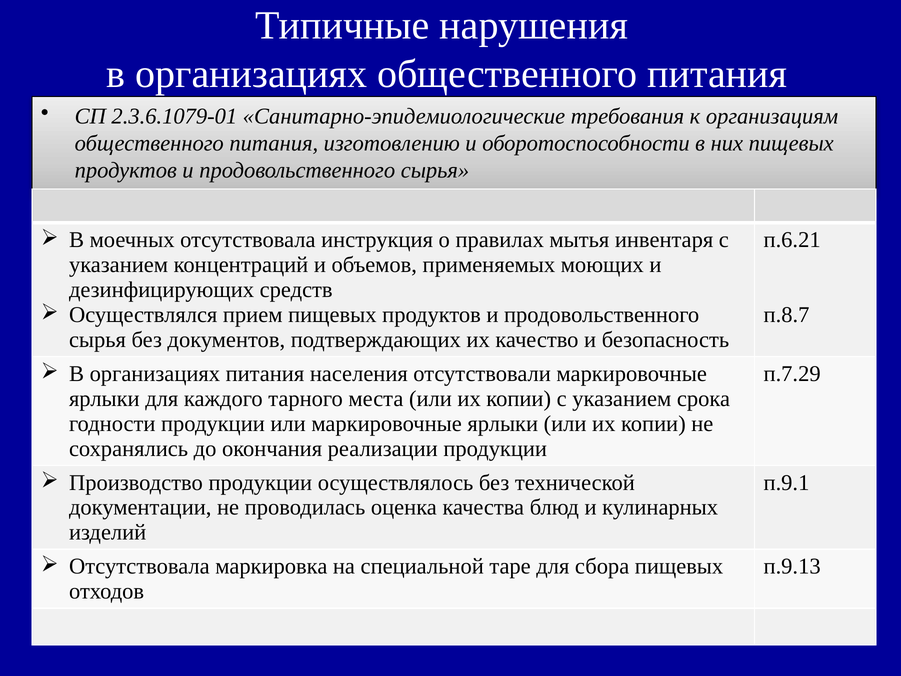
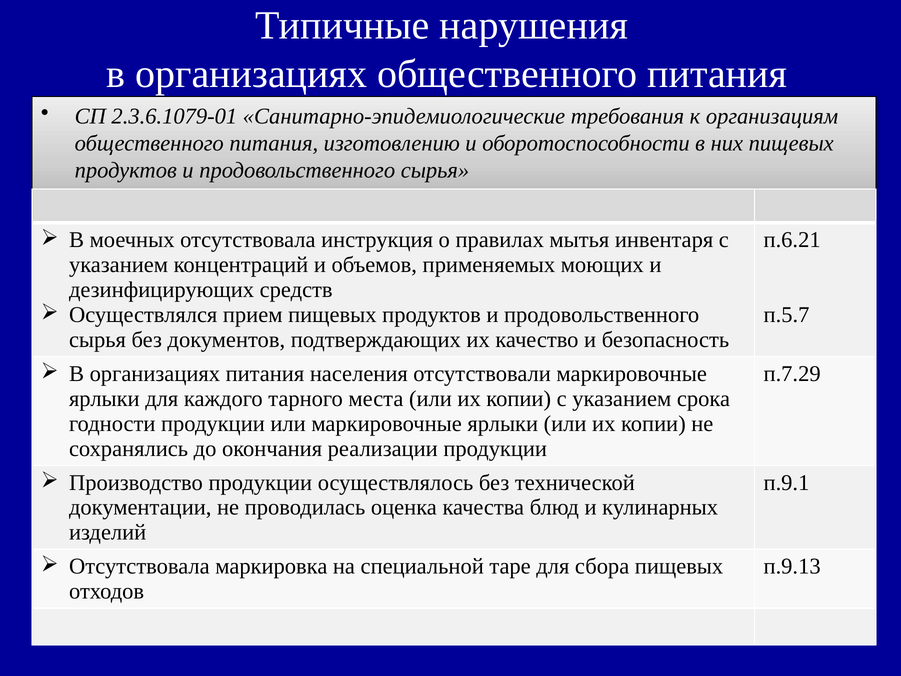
п.8.7: п.8.7 -> п.5.7 (787, 315)
